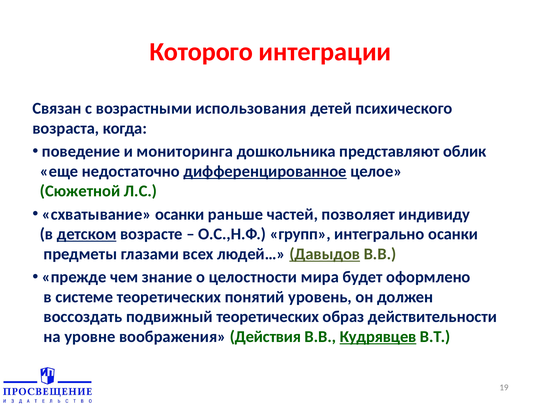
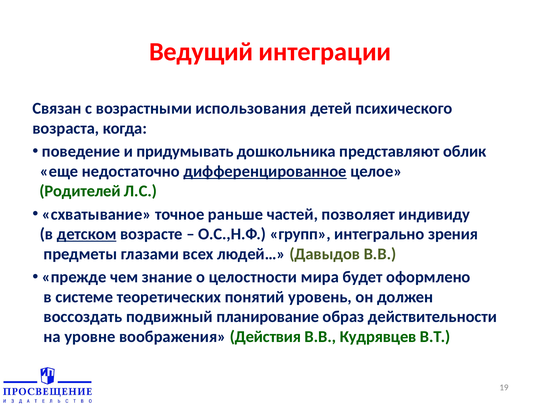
Которого: Которого -> Ведущий (201, 52)
мониторинга: мониторинга -> придумывать (185, 151)
Сюжетной: Сюжетной -> Родителей (80, 191)
схватывание осанки: осанки -> точное (180, 214)
интегрально осанки: осанки -> зрения (453, 234)
Давыдов underline: present -> none (325, 254)
подвижный теоретических: теоретических -> планирование (268, 317)
Кудрявцев underline: present -> none (378, 336)
